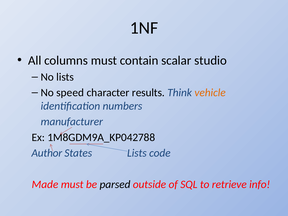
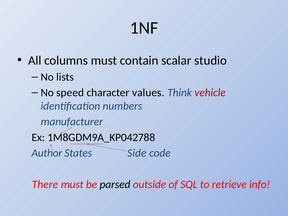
results: results -> values (148, 93)
vehicle colour: orange -> red (210, 93)
States Lists: Lists -> Side (137, 153)
Made: Made -> There (45, 184)
